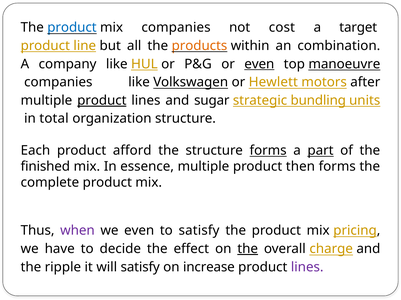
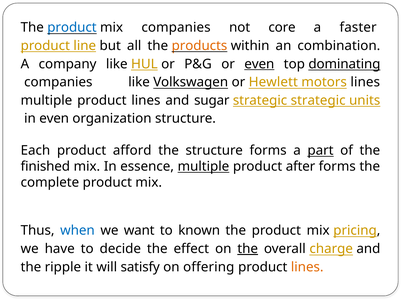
cost: cost -> core (282, 28)
target: target -> faster (358, 28)
manoeuvre: manoeuvre -> dominating (344, 64)
motors after: after -> lines (365, 82)
product underline: present -> none (102, 101)
strategic bundling: bundling -> strategic (318, 101)
in total: total -> even (54, 119)
forms underline: present -> none (268, 151)
multiple underline: none -> present (203, 167)
then: then -> after (301, 167)
when colour: purple -> blue (77, 231)
we even: even -> want (139, 231)
to satisfy: satisfy -> known (199, 231)
increase: increase -> offering (209, 268)
lines colour: purple -> orange (307, 268)
